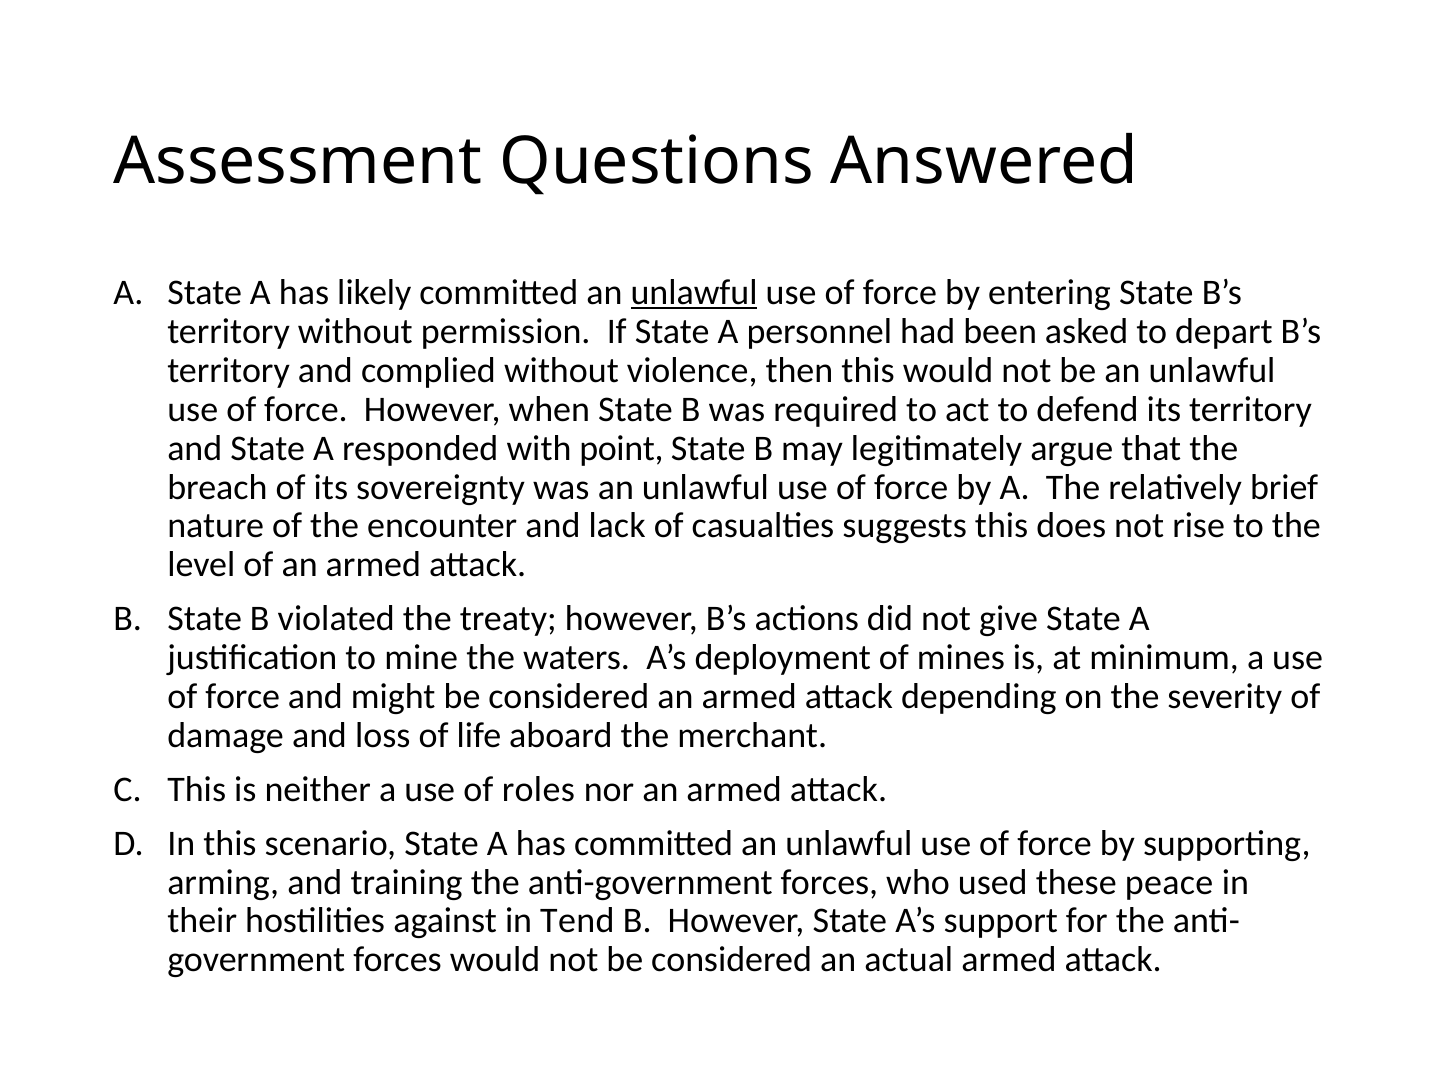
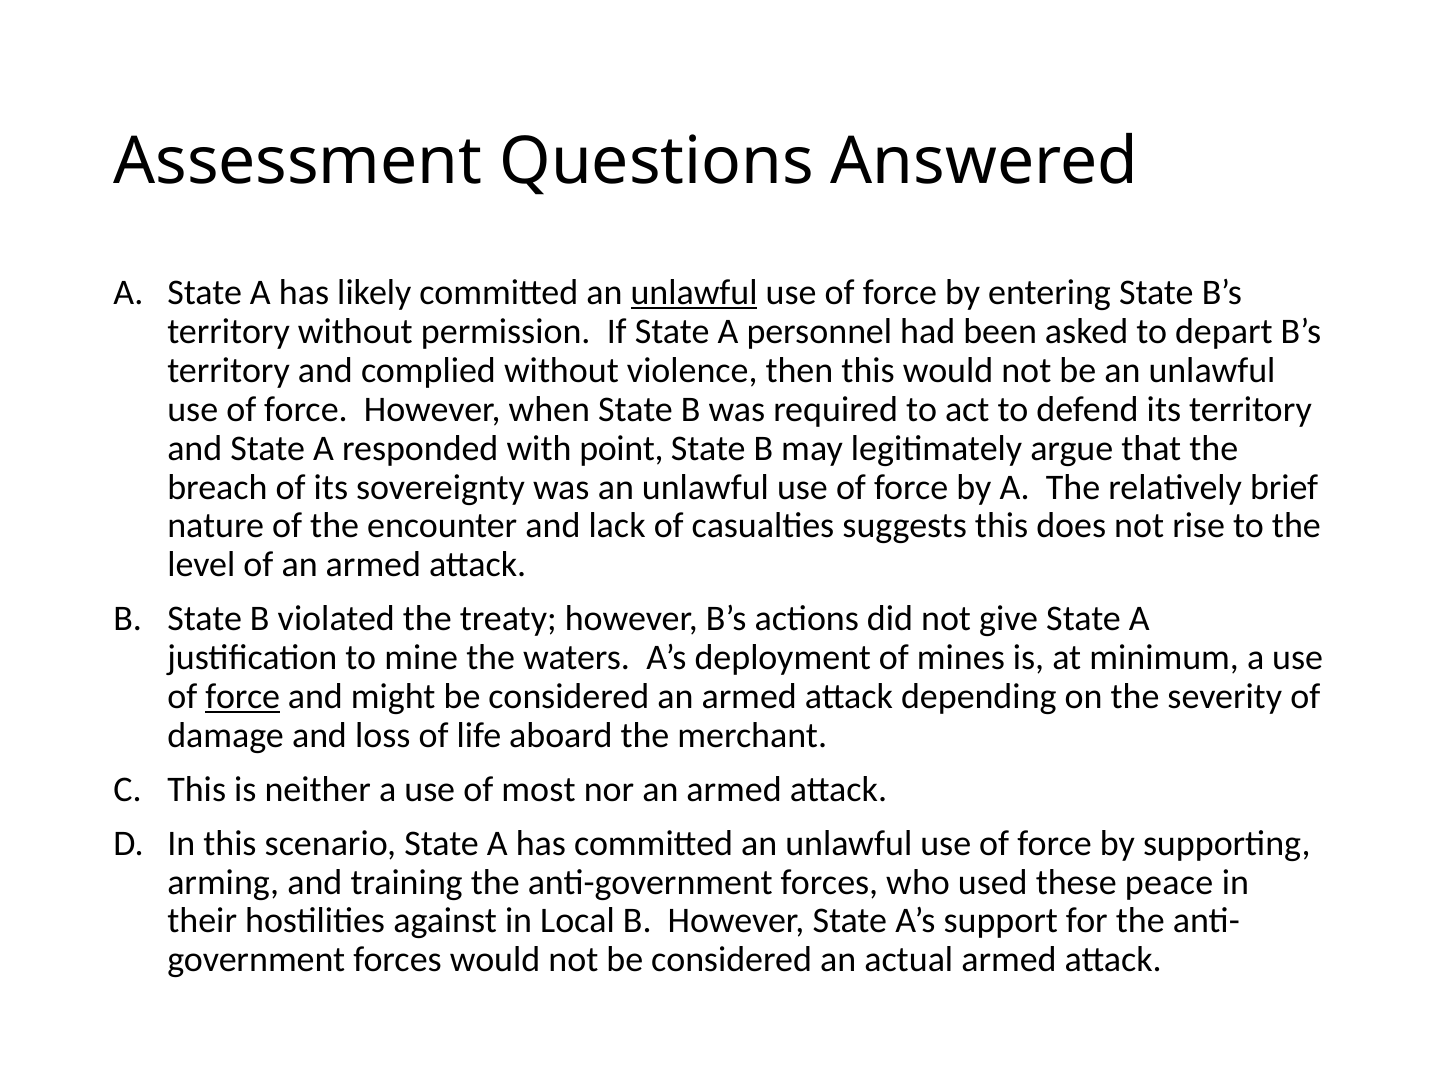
force underline: none -> present (243, 697)
roles: roles -> most (538, 789)
Tend: Tend -> Local (578, 921)
